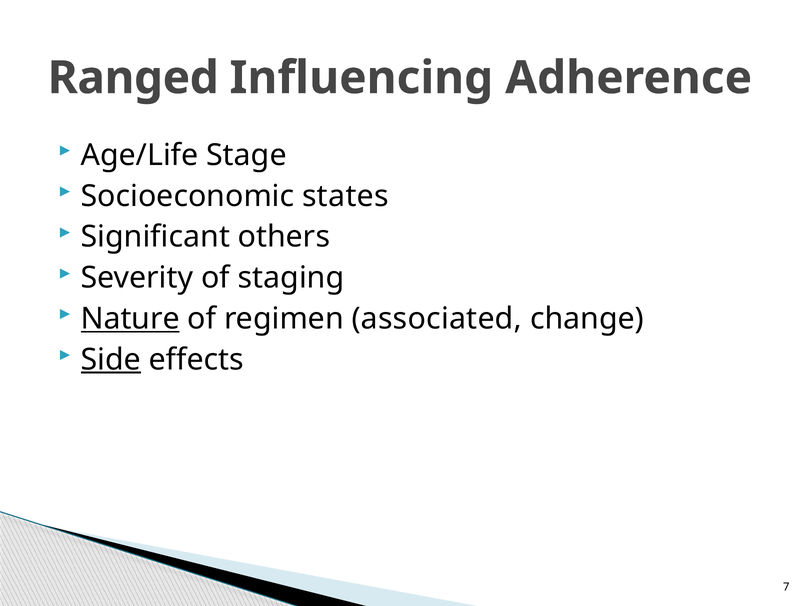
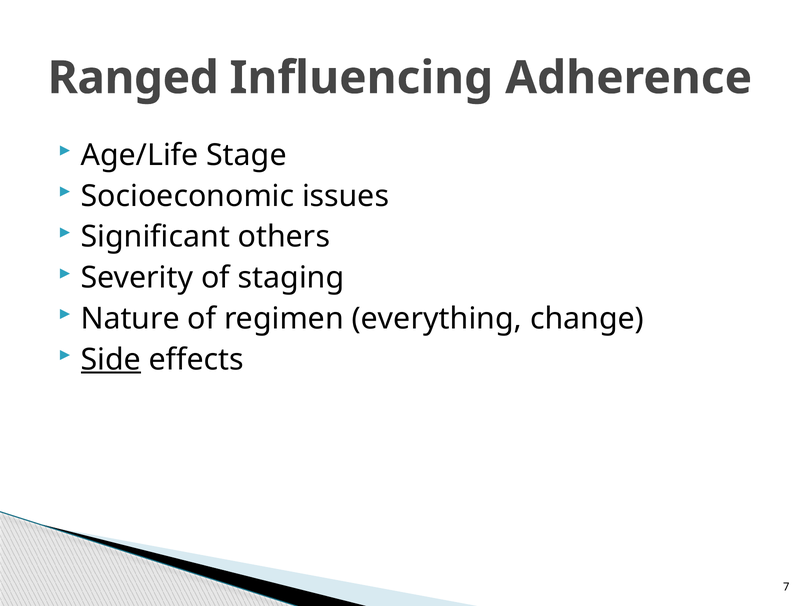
states: states -> issues (346, 196)
Nature underline: present -> none (130, 319)
associated: associated -> everything (437, 319)
